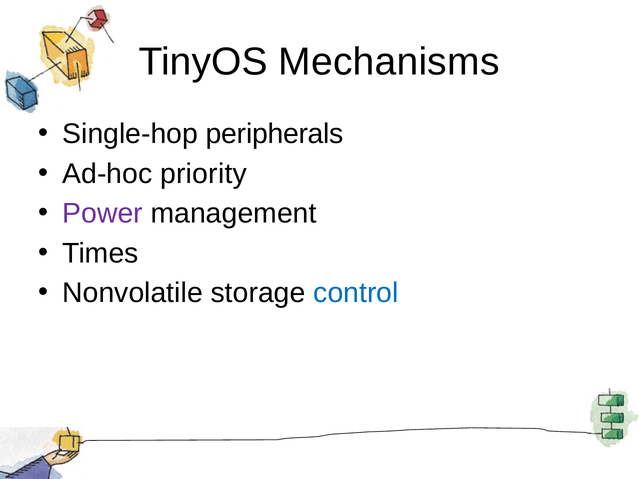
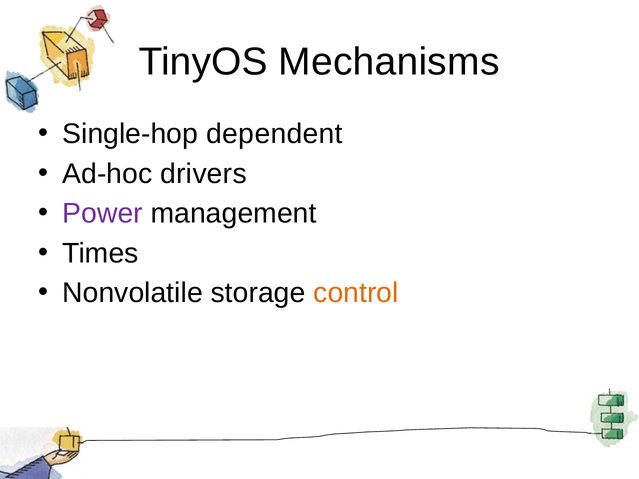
peripherals: peripherals -> dependent (275, 134)
priority: priority -> drivers (204, 174)
control colour: blue -> orange (356, 293)
